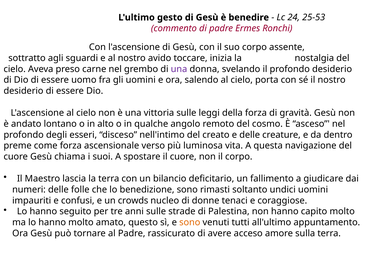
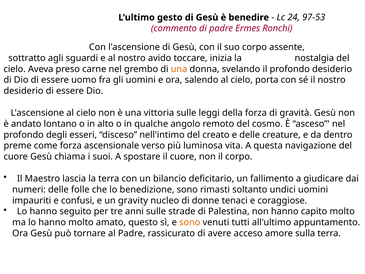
25-53: 25-53 -> 97-53 (314, 17)
una colour: purple -> orange (179, 69)
crowds: crowds -> gravity (133, 200)
